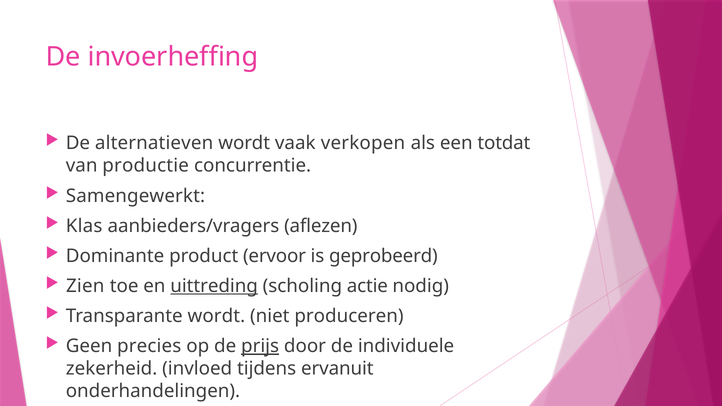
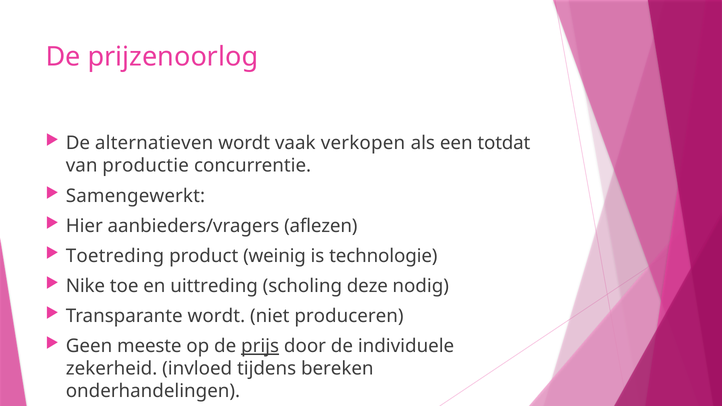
invoerheffing: invoerheffing -> prijzenoorlog (173, 57)
Klas: Klas -> Hier (84, 226)
Dominante: Dominante -> Toetreding (115, 256)
ervoor: ervoor -> weinig (275, 256)
geprobeerd: geprobeerd -> technologie (383, 256)
Zien: Zien -> Nike (85, 286)
uittreding underline: present -> none (214, 286)
actie: actie -> deze (367, 286)
precies: precies -> meeste (149, 346)
ervanuit: ervanuit -> bereken (337, 369)
